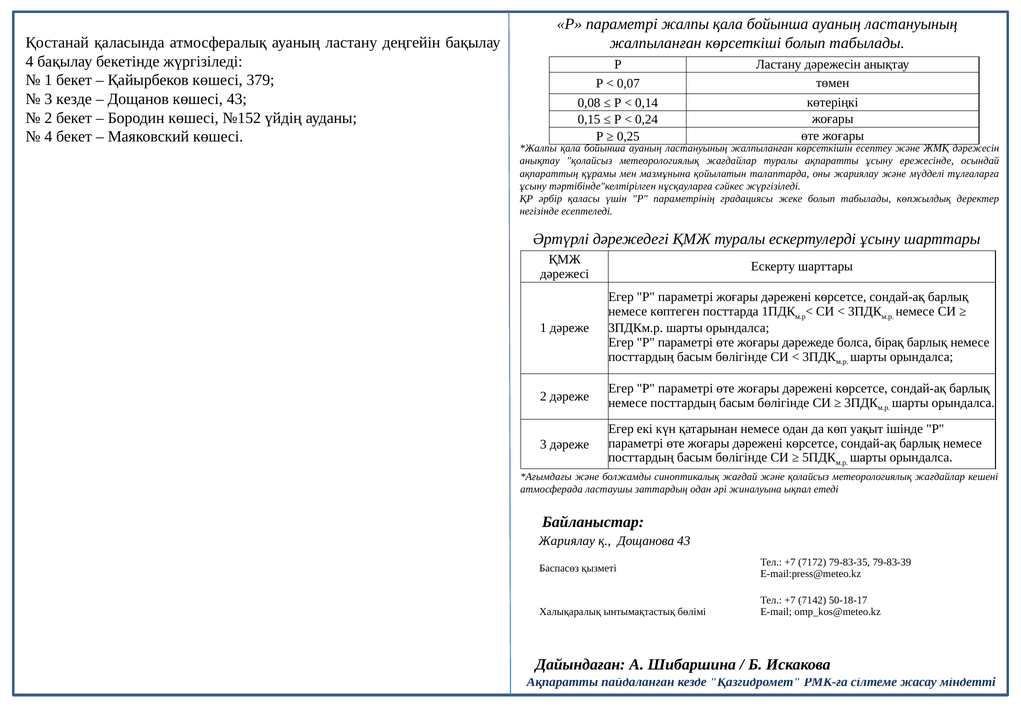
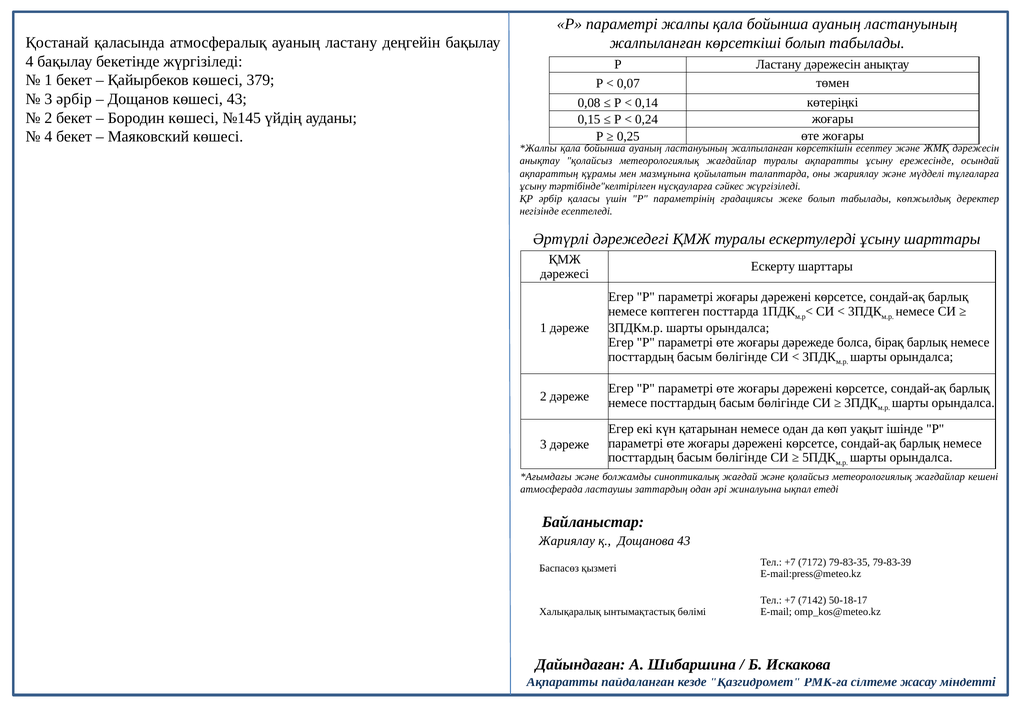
3 кезде: кезде -> әрбір (74, 99)
№152: №152 -> №145 (242, 118)
